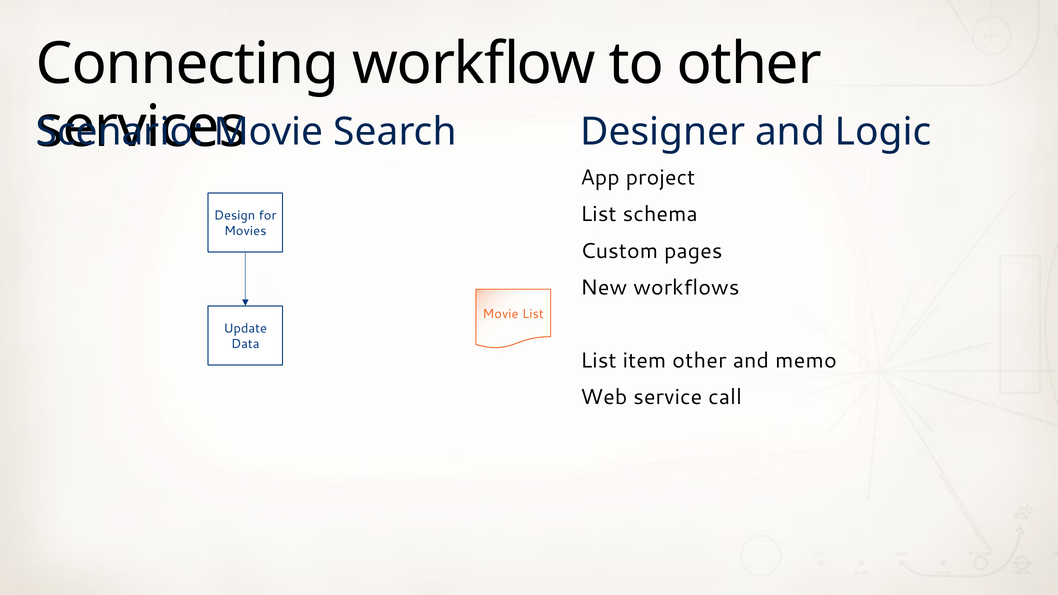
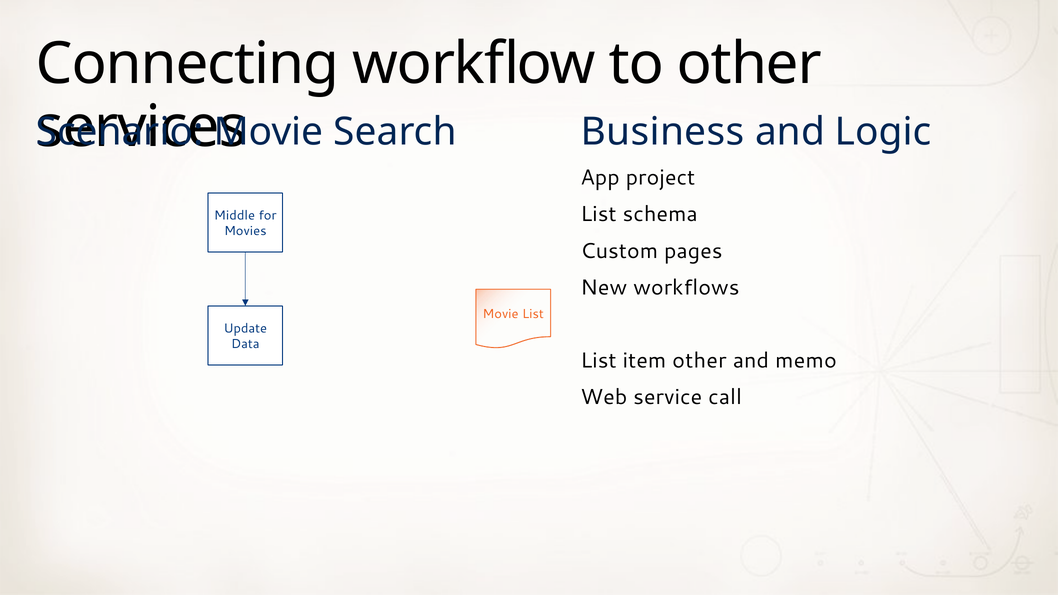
Designer: Designer -> Business (662, 132)
Design: Design -> Middle (235, 216)
